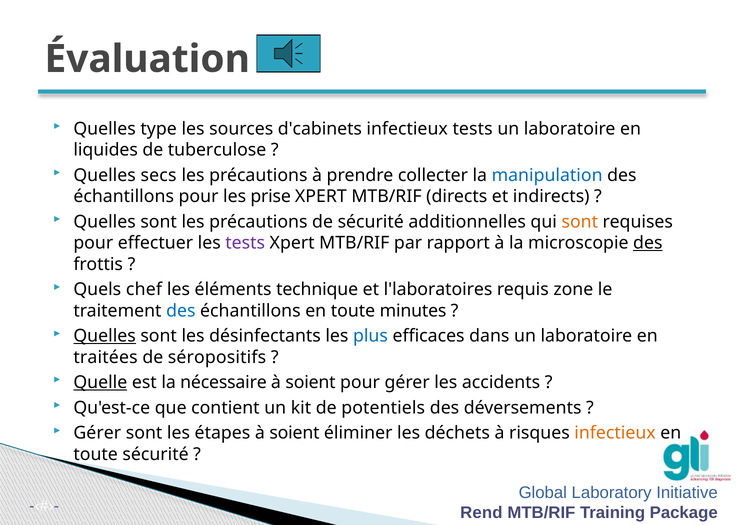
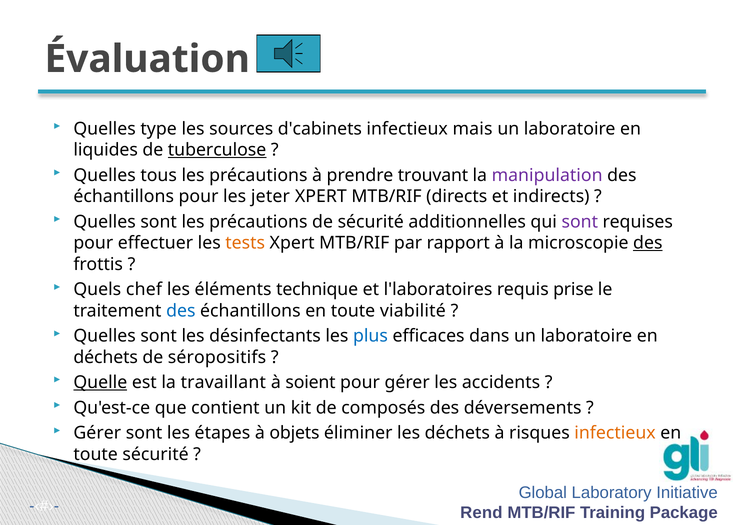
infectieux tests: tests -> mais (473, 129)
tuberculose underline: none -> present (217, 150)
secs: secs -> tous (159, 175)
collecter: collecter -> trouvant (433, 175)
manipulation colour: blue -> purple (547, 175)
prise: prise -> jeter (270, 197)
sont colour: orange -> purple (580, 222)
tests colour: purple -> orange (245, 243)
zone: zone -> prise (573, 290)
minutes: minutes -> viabilité (413, 311)
Quelles underline: present -> none (105, 336)
traitées: traitées -> déchets (106, 357)
nécessaire: nécessaire -> travaillant (223, 383)
potentiels: potentiels -> composés (383, 408)
étapes à soient: soient -> objets (294, 433)
